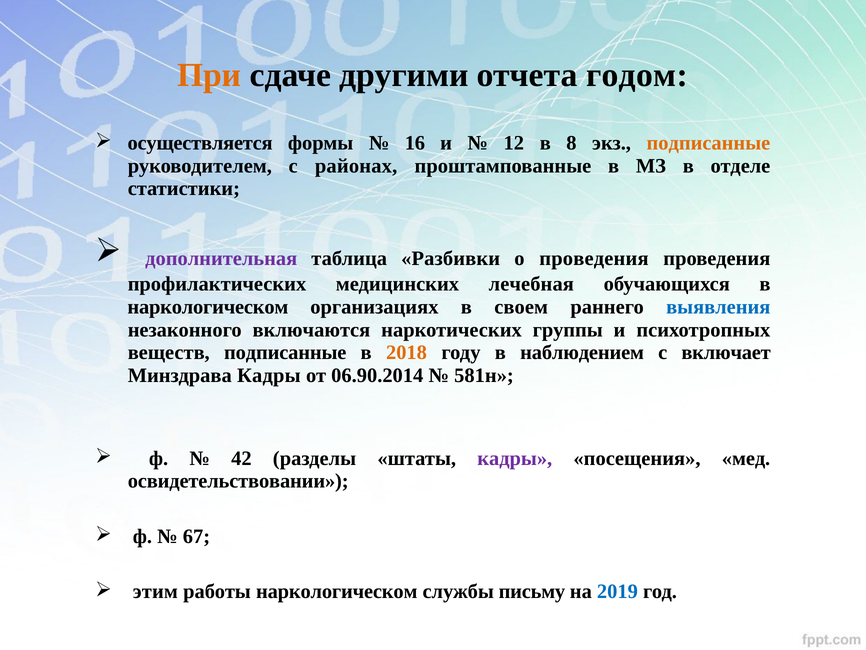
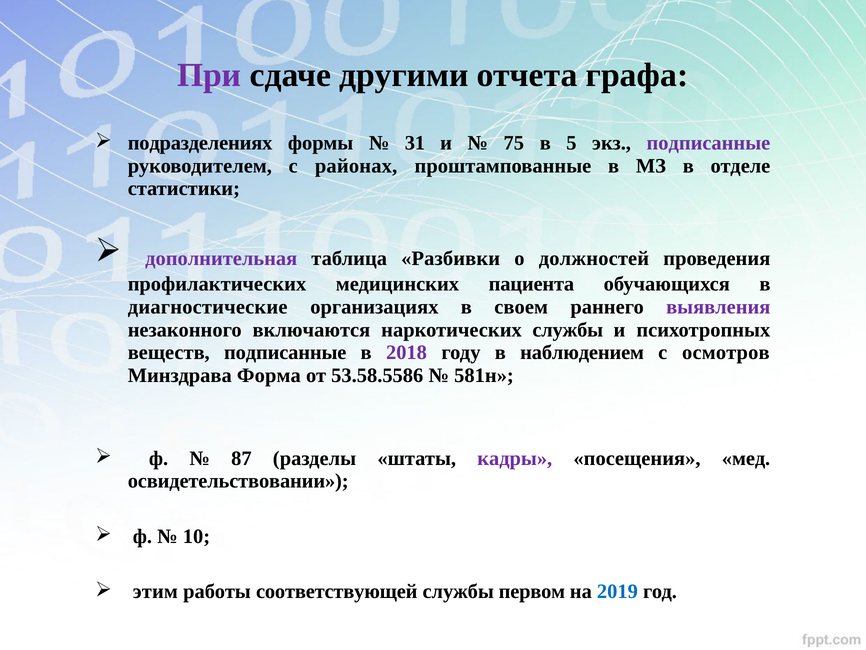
При colour: orange -> purple (209, 75)
годом: годом -> графа (637, 75)
осуществляется: осуществляется -> подразделениях (200, 143)
16: 16 -> 31 (415, 143)
12: 12 -> 75 (514, 143)
8: 8 -> 5 (571, 143)
подписанные colour: orange -> purple (708, 143)
о проведения: проведения -> должностей (594, 258)
лечебная: лечебная -> пациента (531, 284)
наркологическом: наркологическом -> диагностические (208, 307)
выявления colour: blue -> purple (718, 307)
наркотических группы: группы -> службы (568, 330)
2018 colour: orange -> purple (406, 352)
включает: включает -> осмотров (726, 352)
Минздрава Кадры: Кадры -> Форма (269, 375)
06.90.2014: 06.90.2014 -> 53.58.5586 (377, 375)
42: 42 -> 87 (241, 458)
67: 67 -> 10 (196, 536)
работы наркологическом: наркологическом -> соответствующей (337, 591)
письму: письму -> первом (532, 591)
